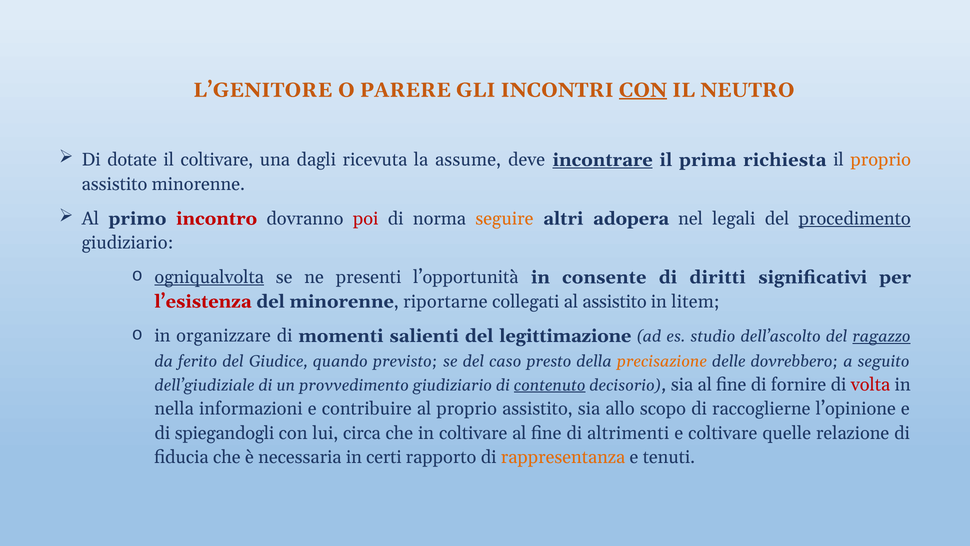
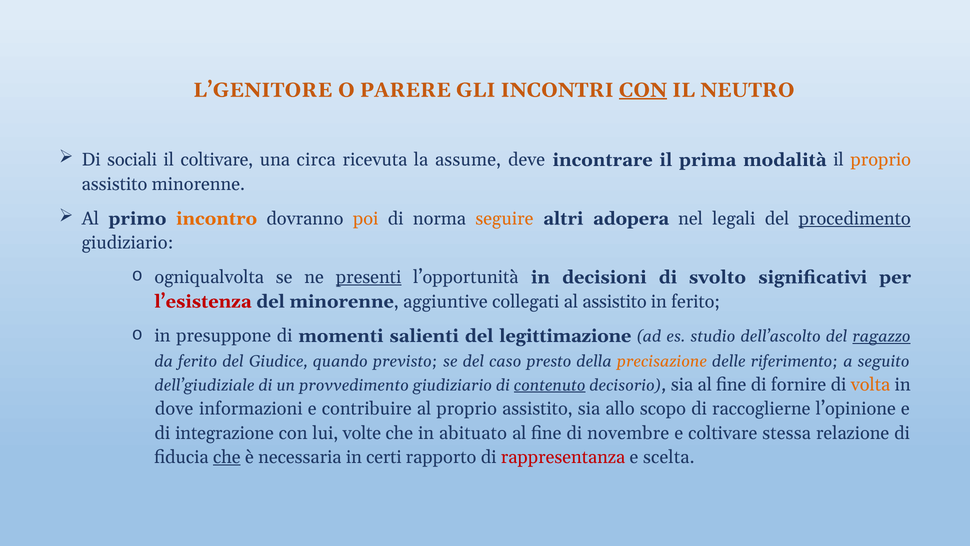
dotate: dotate -> sociali (132, 160)
dagli: dagli -> circa (316, 160)
incontrare underline: present -> none (603, 160)
richiesta: richiesta -> modalità (785, 160)
incontro colour: red -> orange (217, 218)
poi colour: red -> orange (366, 218)
ogniqualvolta underline: present -> none (209, 277)
presenti underline: none -> present (369, 277)
consente: consente -> decisioni (604, 277)
diritti: diritti -> svolto (717, 277)
riportarne: riportarne -> aggiuntive (445, 301)
in litem: litem -> ferito (696, 301)
organizzare: organizzare -> presuppone (224, 336)
dovrebbero: dovrebbero -> riferimento (795, 361)
volta colour: red -> orange (871, 384)
nella: nella -> dove (174, 409)
spiegandogli: spiegandogli -> integrazione (225, 433)
circa: circa -> volte (362, 433)
in coltivare: coltivare -> abituato (473, 433)
altrimenti: altrimenti -> novembre (628, 433)
quelle: quelle -> stessa (787, 433)
che underline: none -> present (227, 457)
rappresentanza colour: orange -> red (563, 457)
tenuti: tenuti -> scelta (669, 457)
